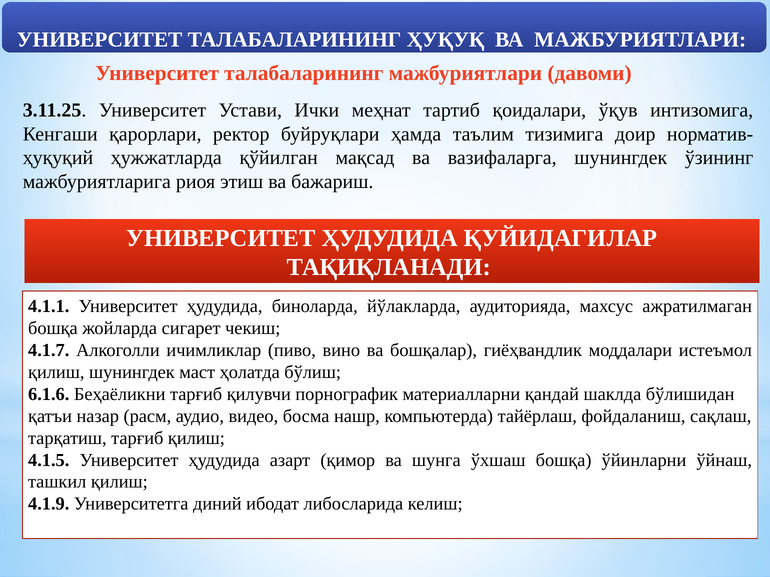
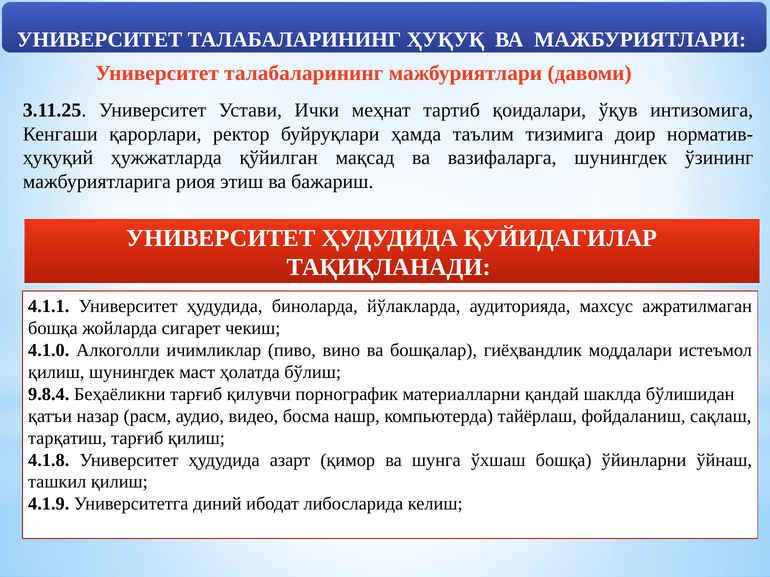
4.1.7: 4.1.7 -> 4.1.0 (49, 350)
6.1.6: 6.1.6 -> 9.8.4 (49, 394)
4.1.5: 4.1.5 -> 4.1.8 (49, 460)
